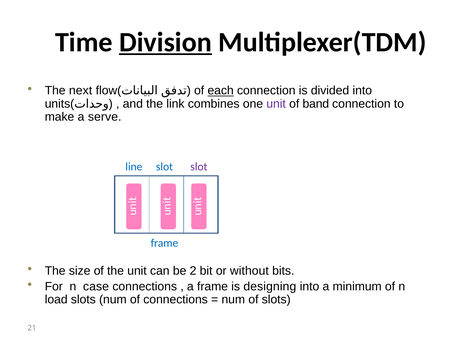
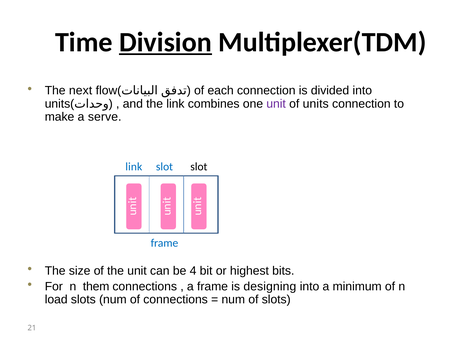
each underline: present -> none (221, 91)
band: band -> units (316, 104)
line: line -> link (134, 167)
slot colour: purple -> black (199, 167)
2: 2 -> 4 (193, 271)
without: without -> highest (249, 271)
case: case -> them (96, 287)
